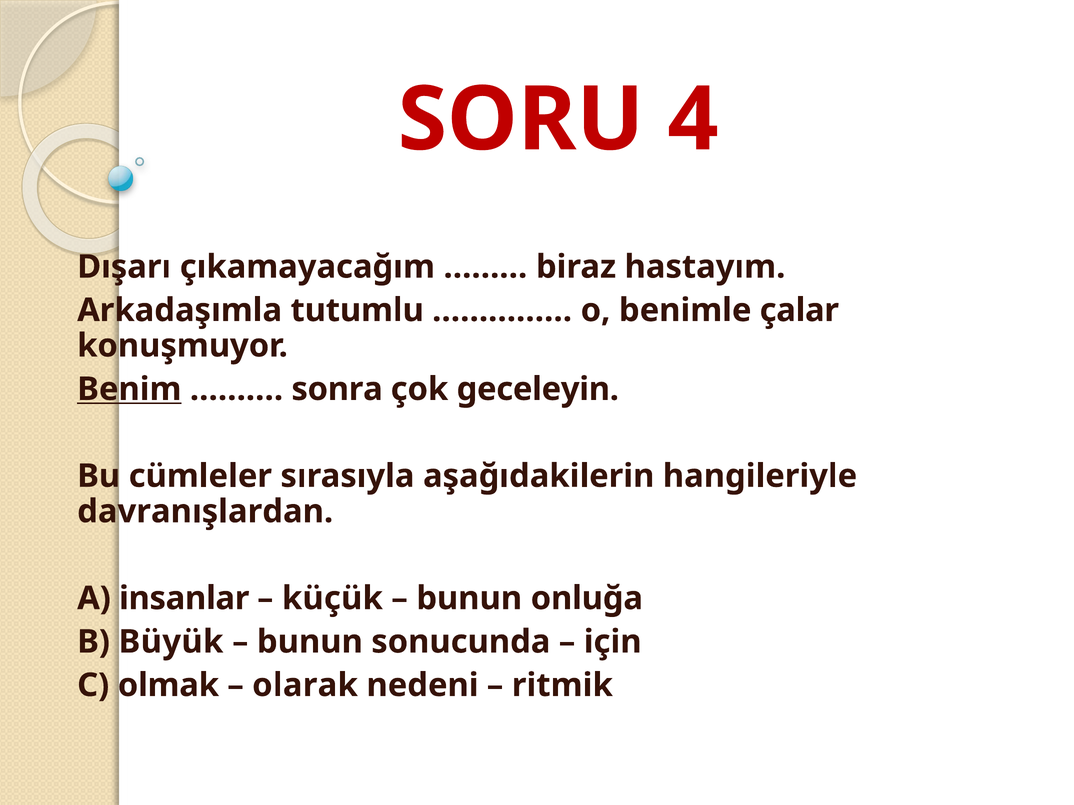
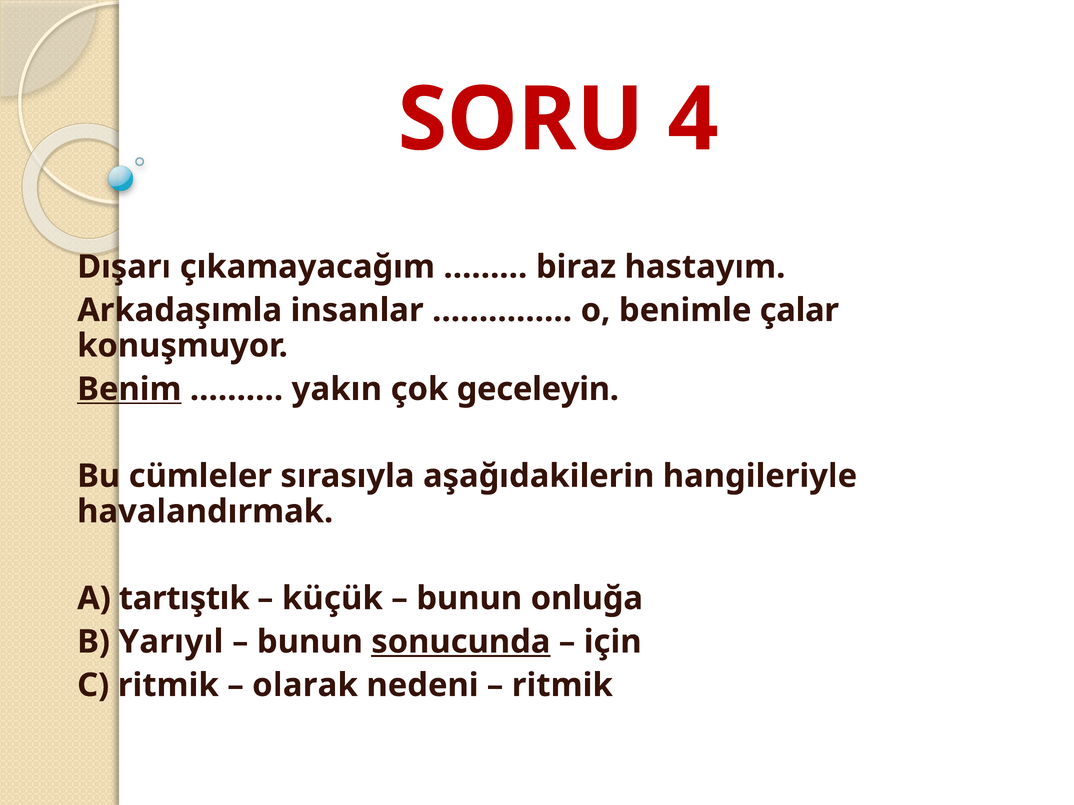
tutumlu: tutumlu -> insanlar (357, 310)
sonra: sonra -> yakın (337, 389)
davranışlardan: davranışlardan -> havalandırmak (205, 512)
insanlar: insanlar -> tartıştık (184, 599)
Büyük: Büyük -> Yarıyıl (171, 642)
sonucunda underline: none -> present (461, 642)
C olmak: olmak -> ritmik (168, 686)
